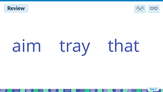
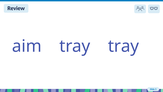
tray that: that -> tray (123, 46)
